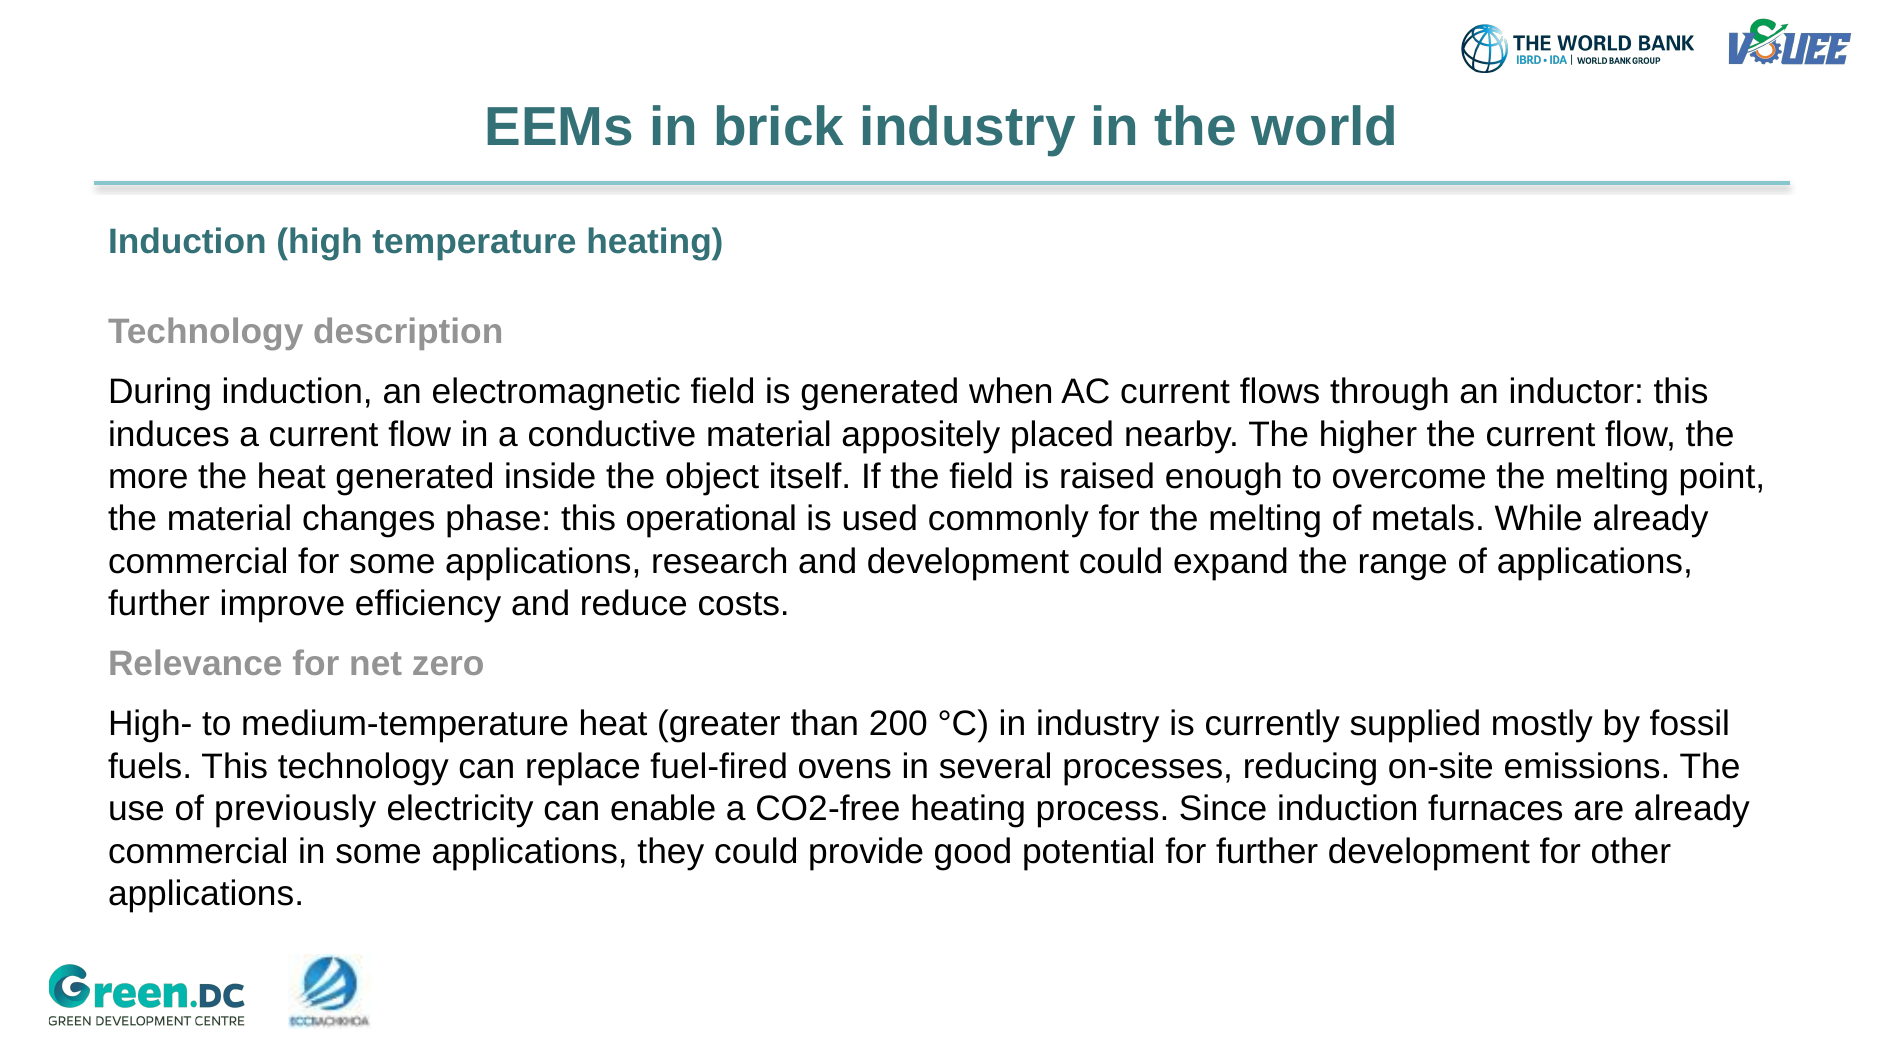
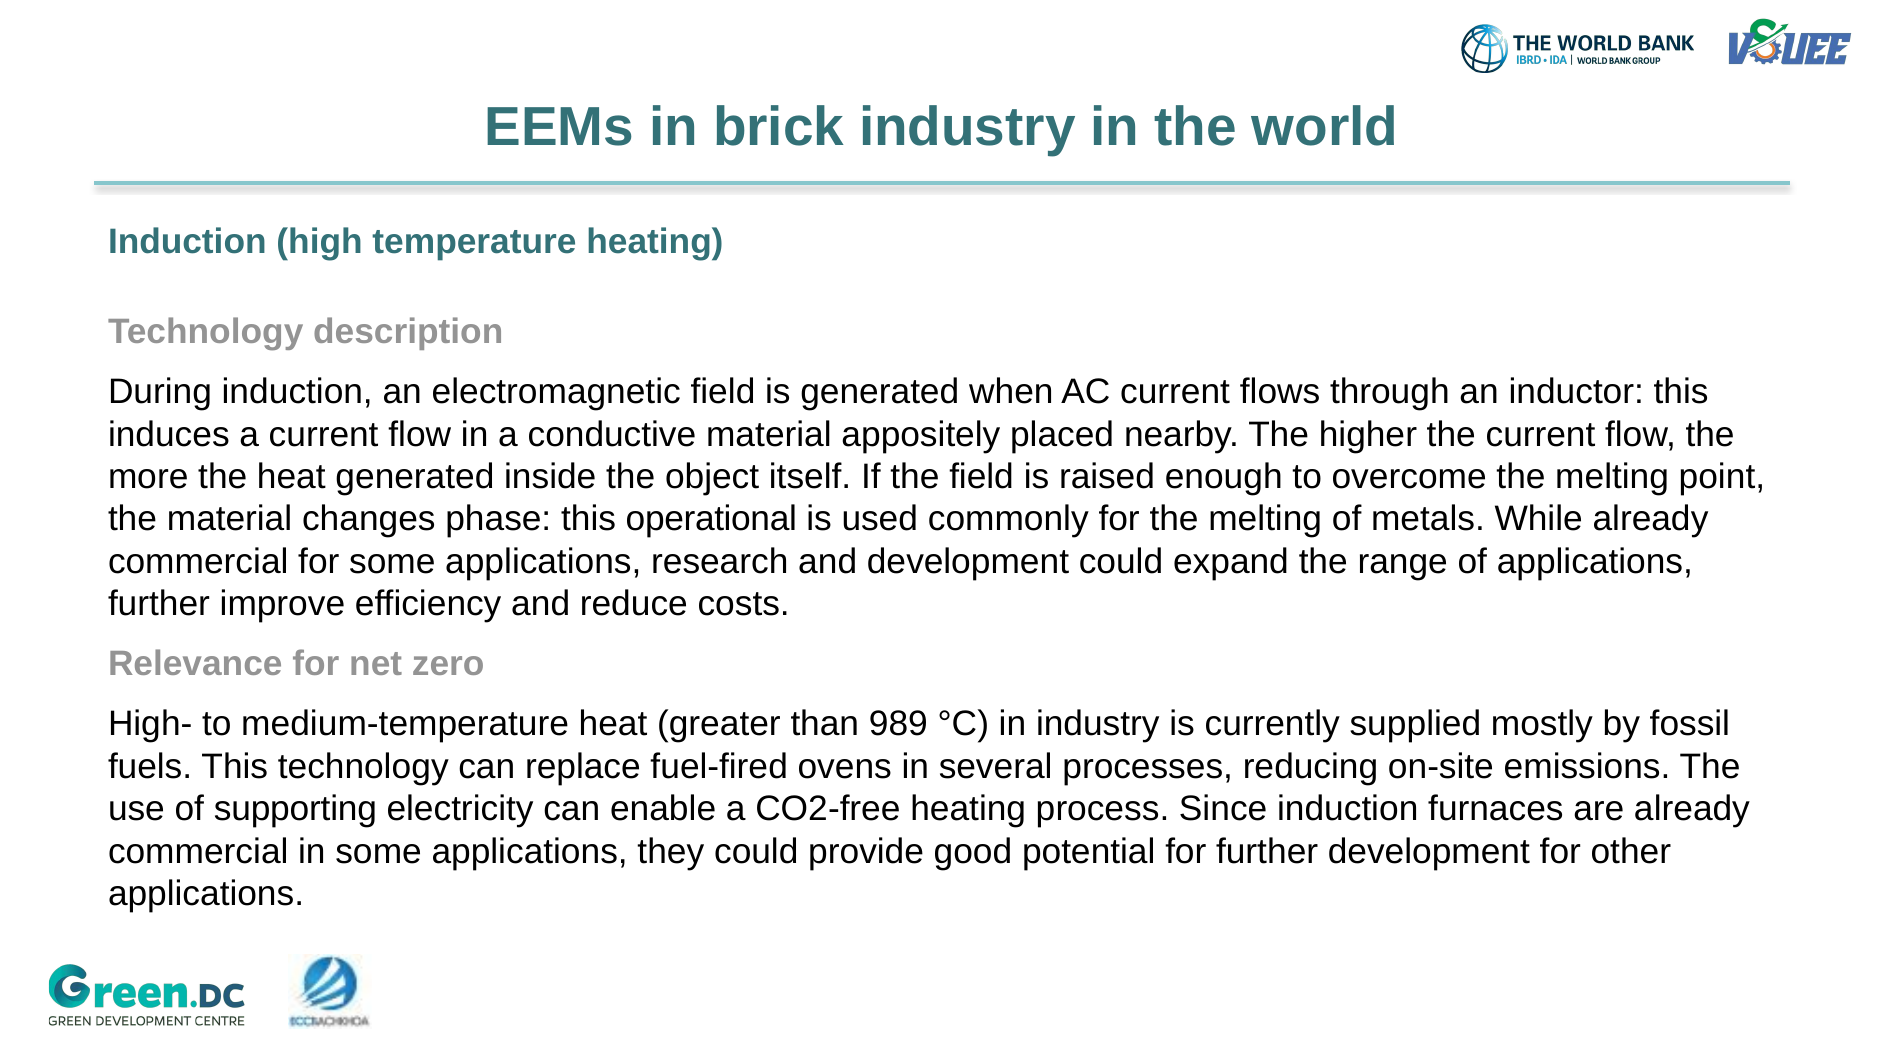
200: 200 -> 989 (898, 724)
previously: previously -> supporting (295, 809)
